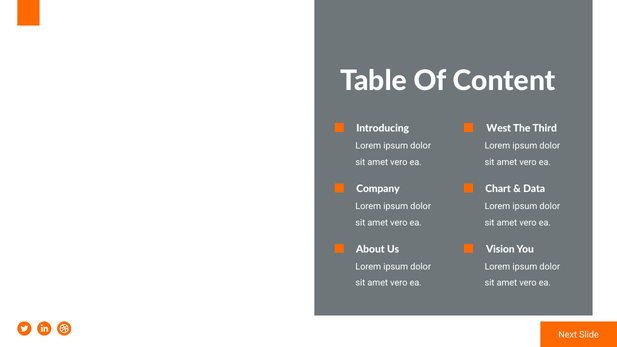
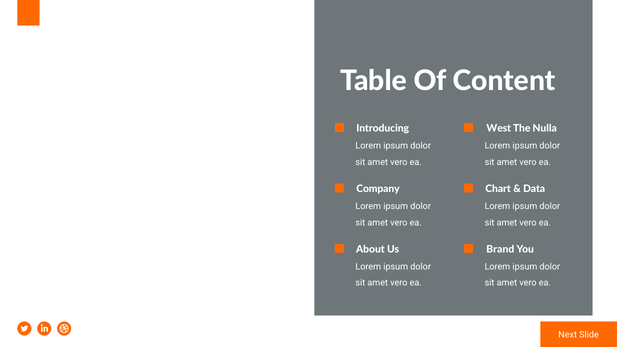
Third: Third -> Nulla (545, 128)
Vision: Vision -> Brand (500, 249)
